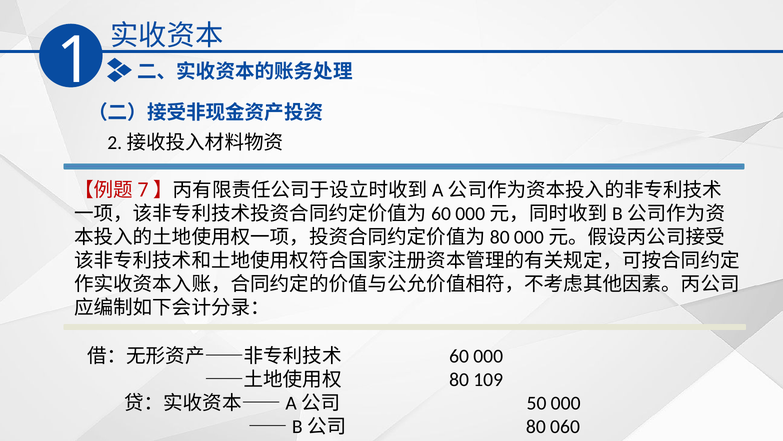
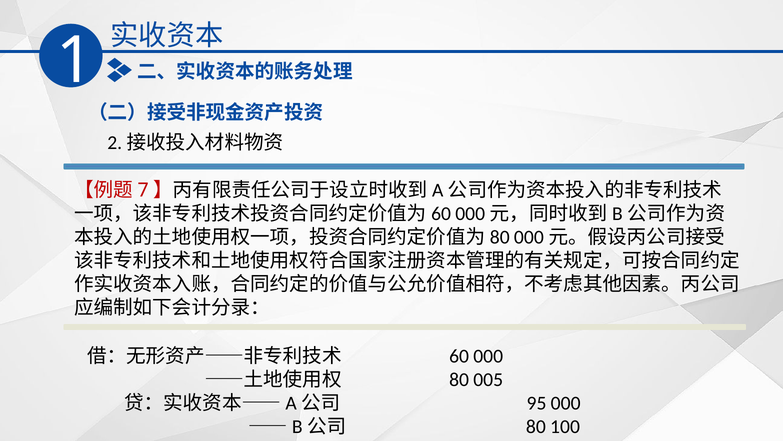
109: 109 -> 005 (488, 379)
50: 50 -> 95 (537, 403)
060: 060 -> 100 (565, 426)
